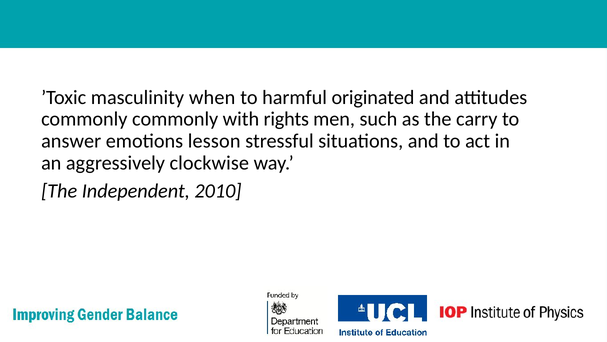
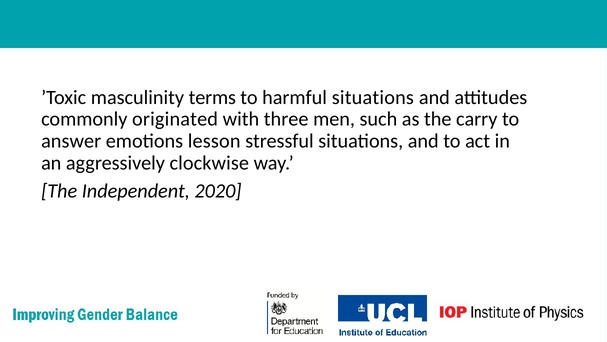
when: when -> terms (212, 97)
harmful originated: originated -> situations (373, 97)
commonly commonly: commonly -> originated (175, 119)
rights: rights -> three (286, 119)
2010: 2010 -> 2020 (218, 191)
